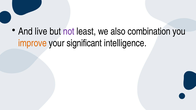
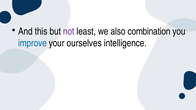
live: live -> this (41, 31)
improve colour: orange -> blue (32, 43)
significant: significant -> ourselves (84, 43)
